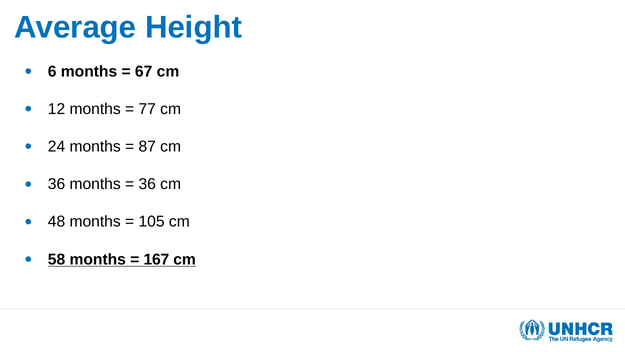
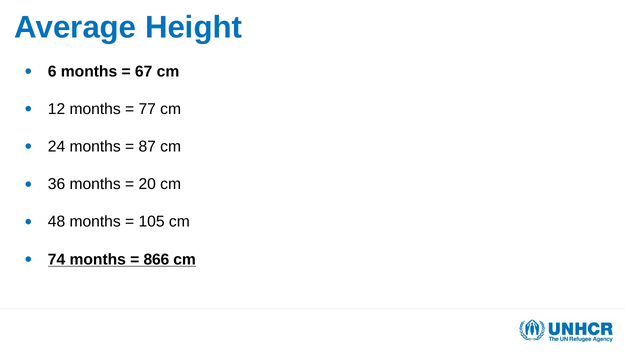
36: 36 -> 20 (147, 184)
58: 58 -> 74 (57, 259)
167: 167 -> 866 (156, 259)
